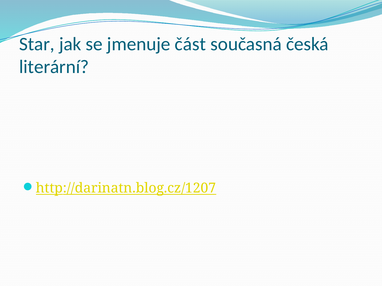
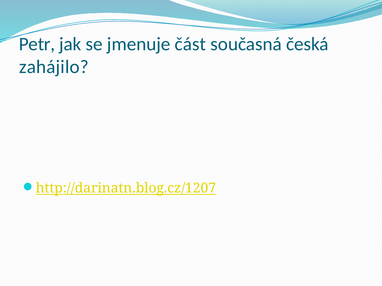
Star: Star -> Petr (37, 44)
literární: literární -> zahájilo (54, 67)
